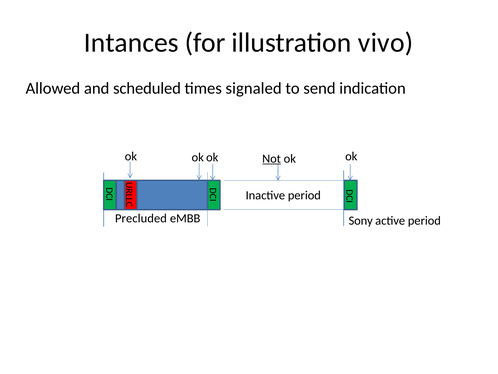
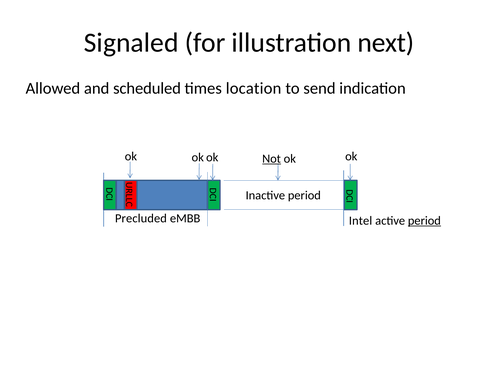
Intances: Intances -> Signaled (131, 43)
vivo: vivo -> next (386, 43)
signaled: signaled -> location (254, 88)
Sony: Sony -> Intel (361, 220)
period underline: none -> present (424, 220)
